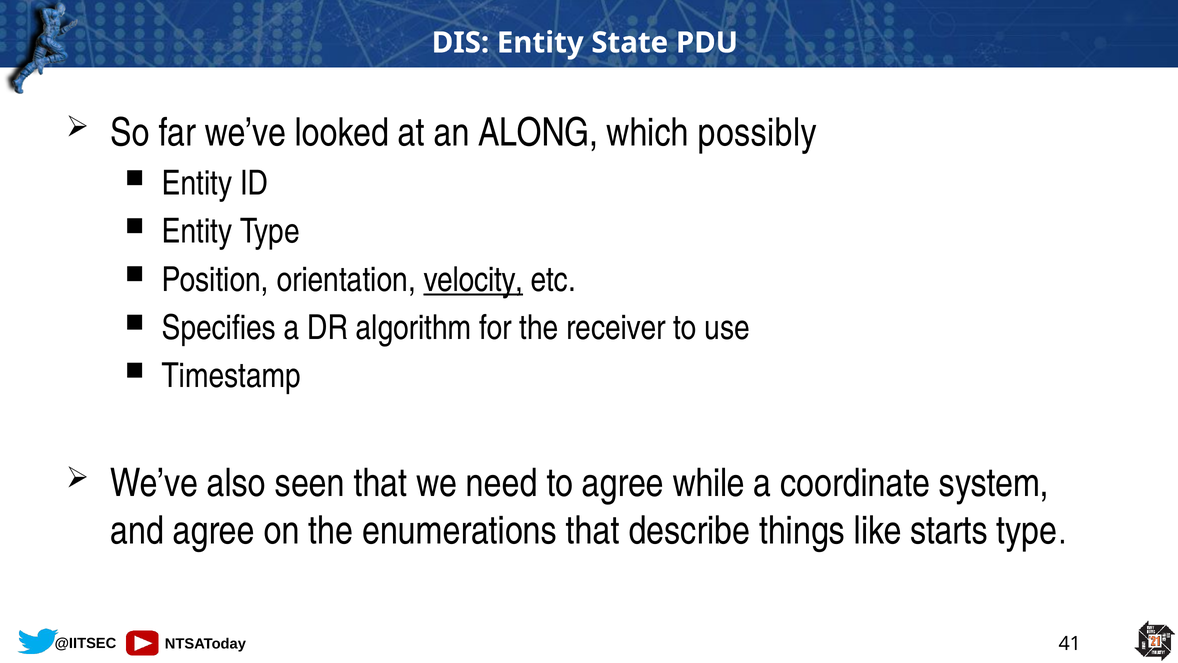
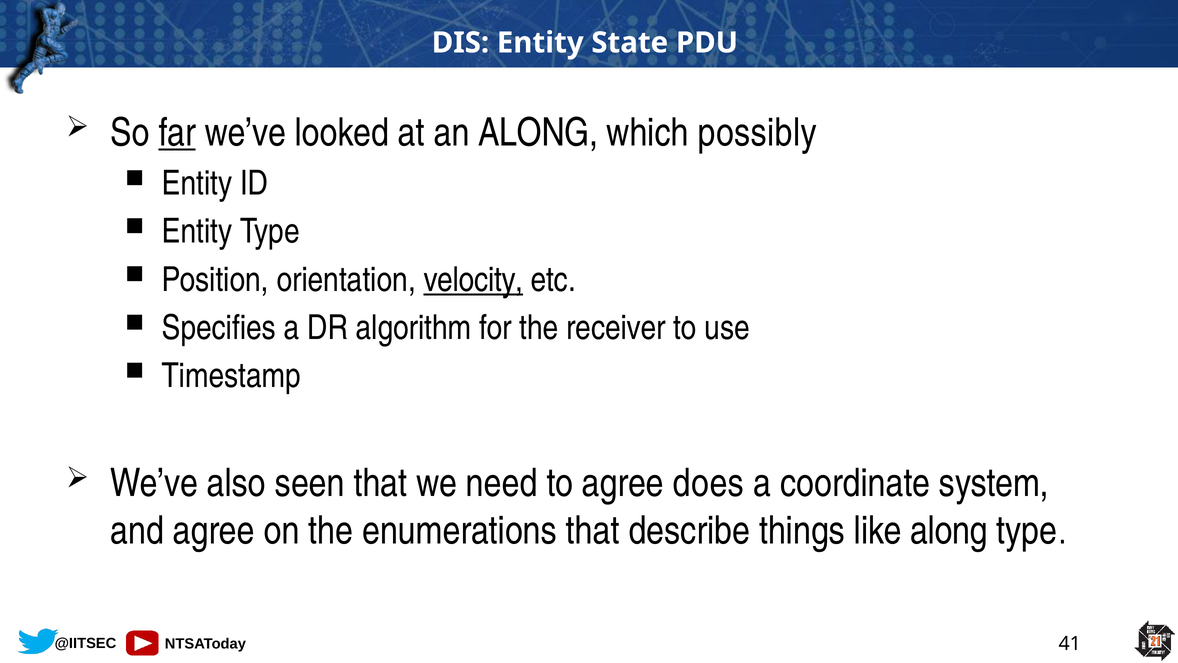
far underline: none -> present (177, 133)
while: while -> does (708, 483)
like starts: starts -> along (949, 530)
